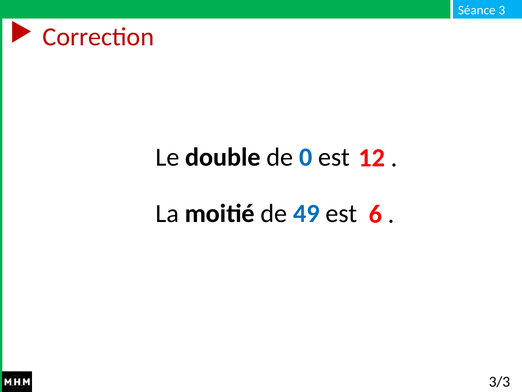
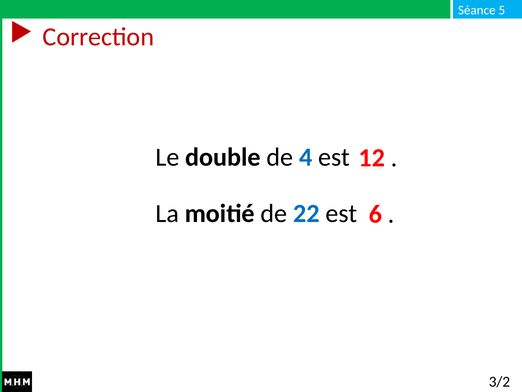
3: 3 -> 5 (502, 10)
0: 0 -> 4 (306, 157)
49: 49 -> 22 (306, 213)
3/3: 3/3 -> 3/2 (499, 381)
